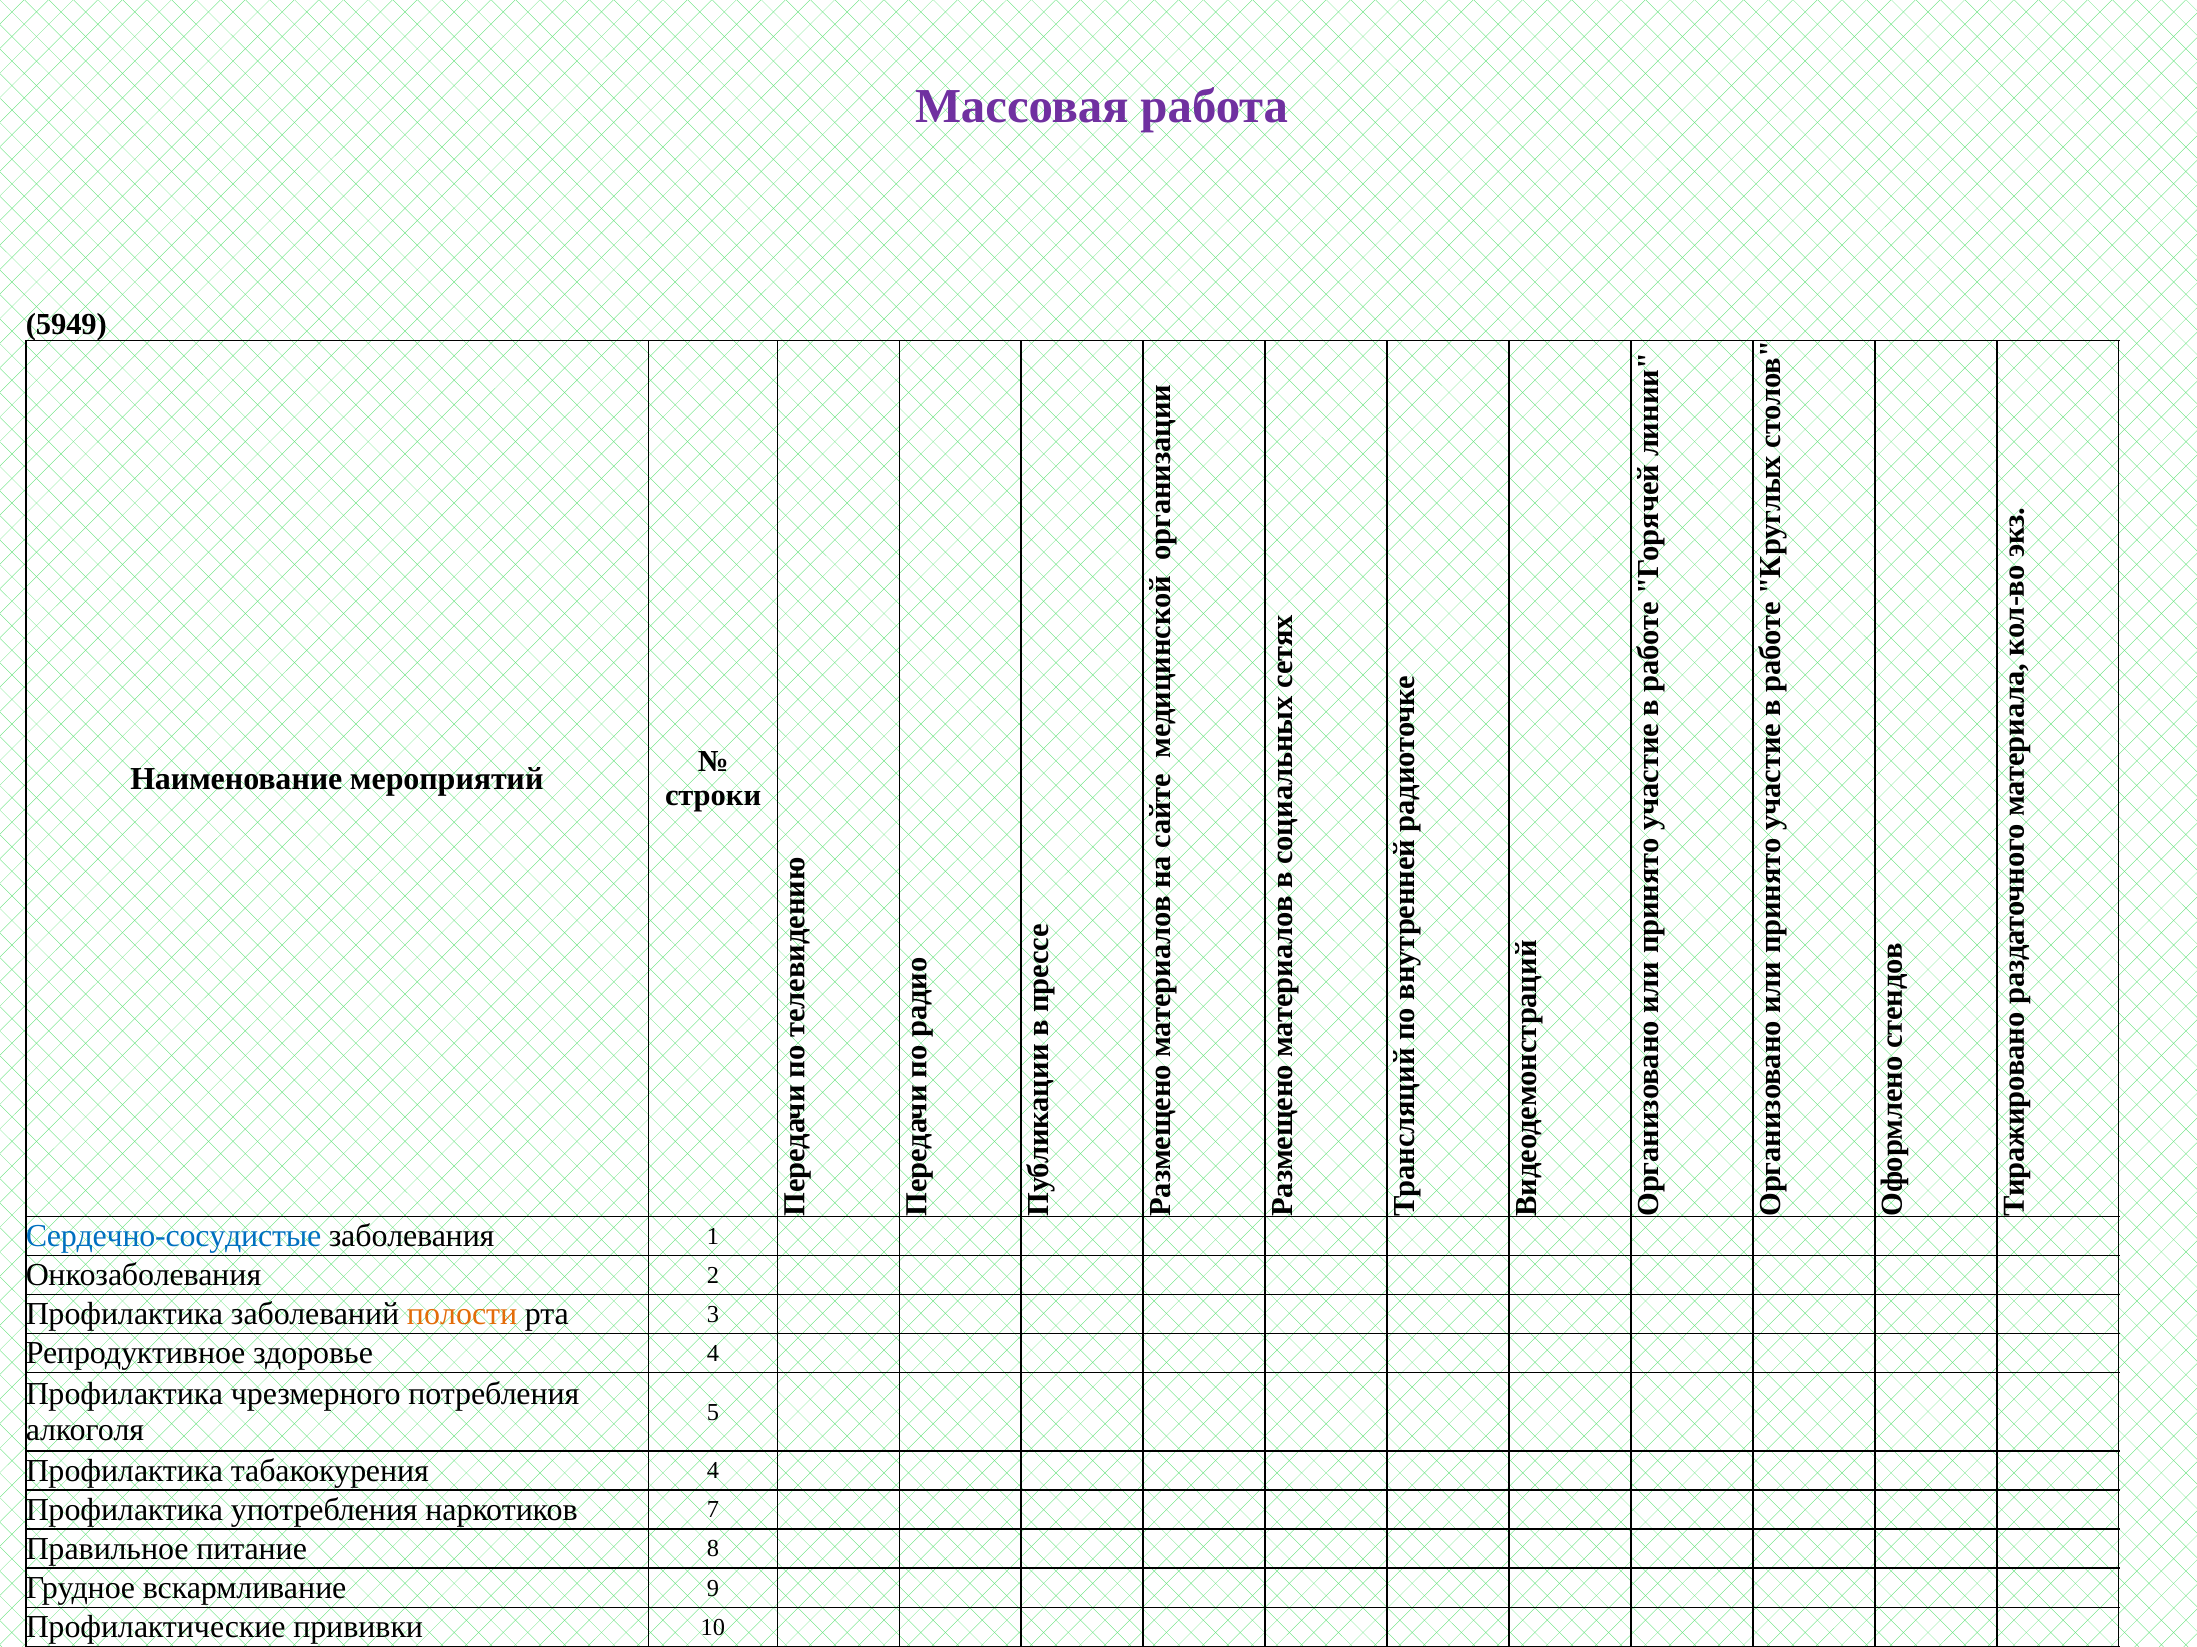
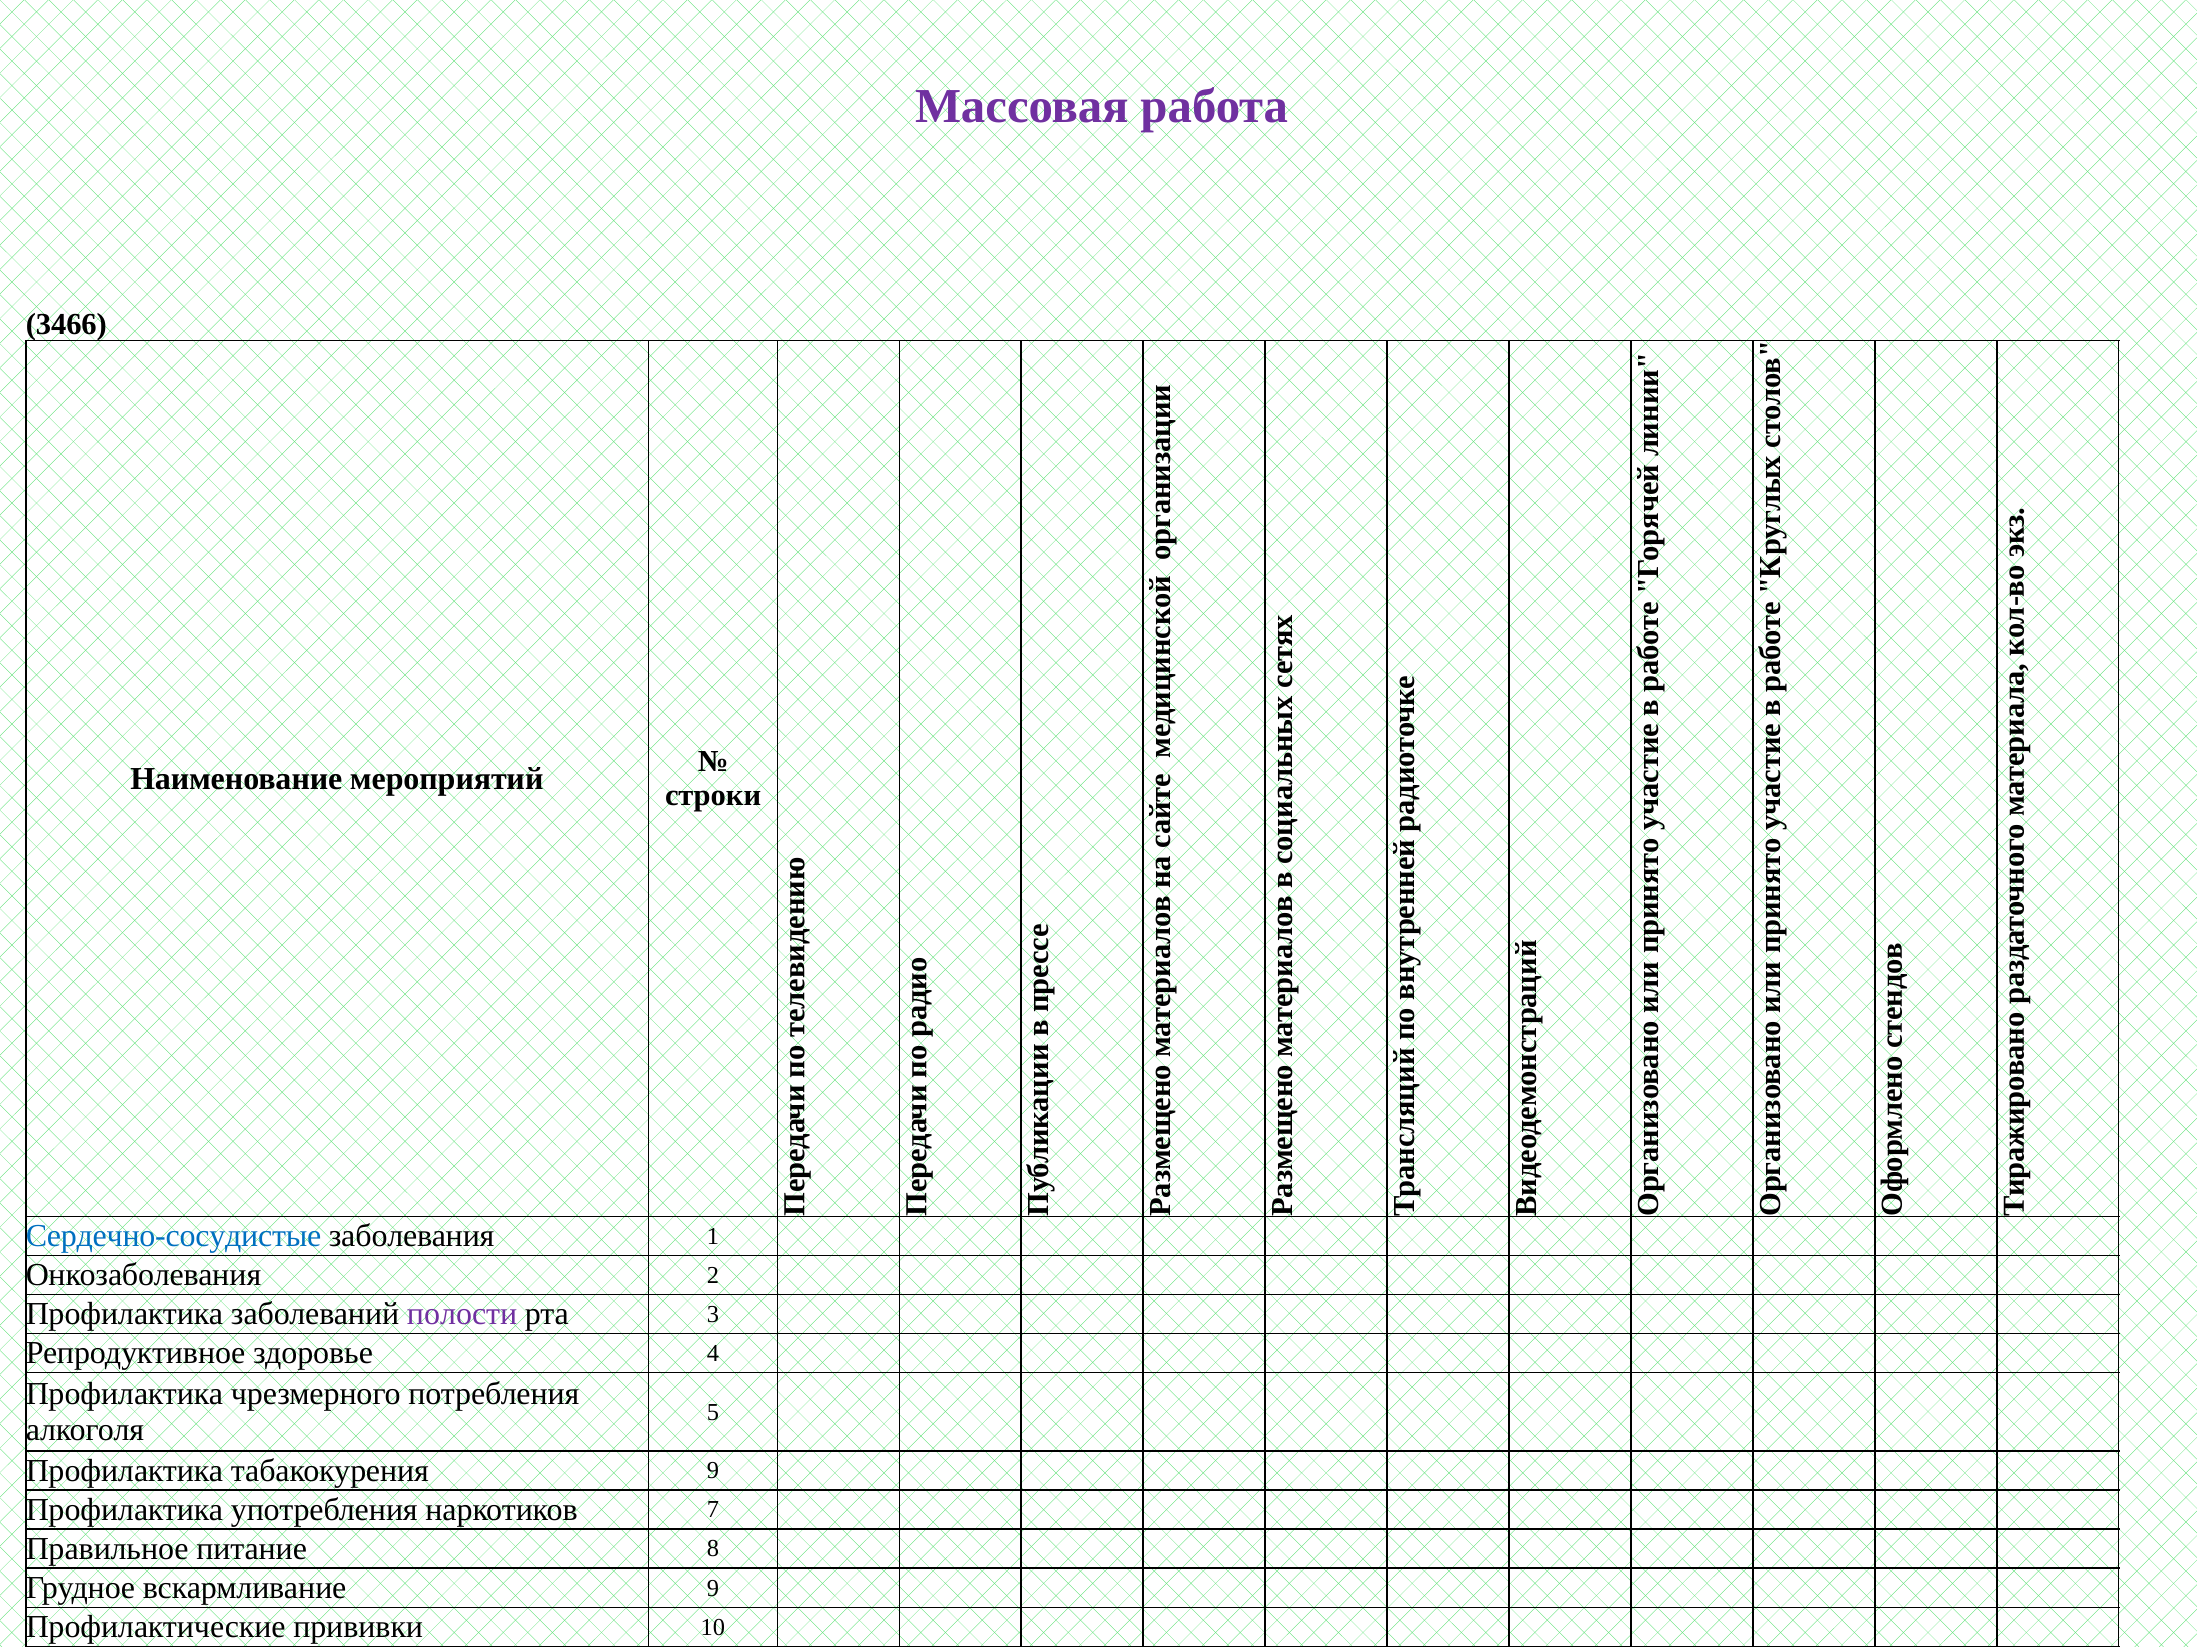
5949: 5949 -> 3466 (66, 324)
полости colour: orange -> purple (462, 1315)
табакокурения 4: 4 -> 9 (713, 1471)
